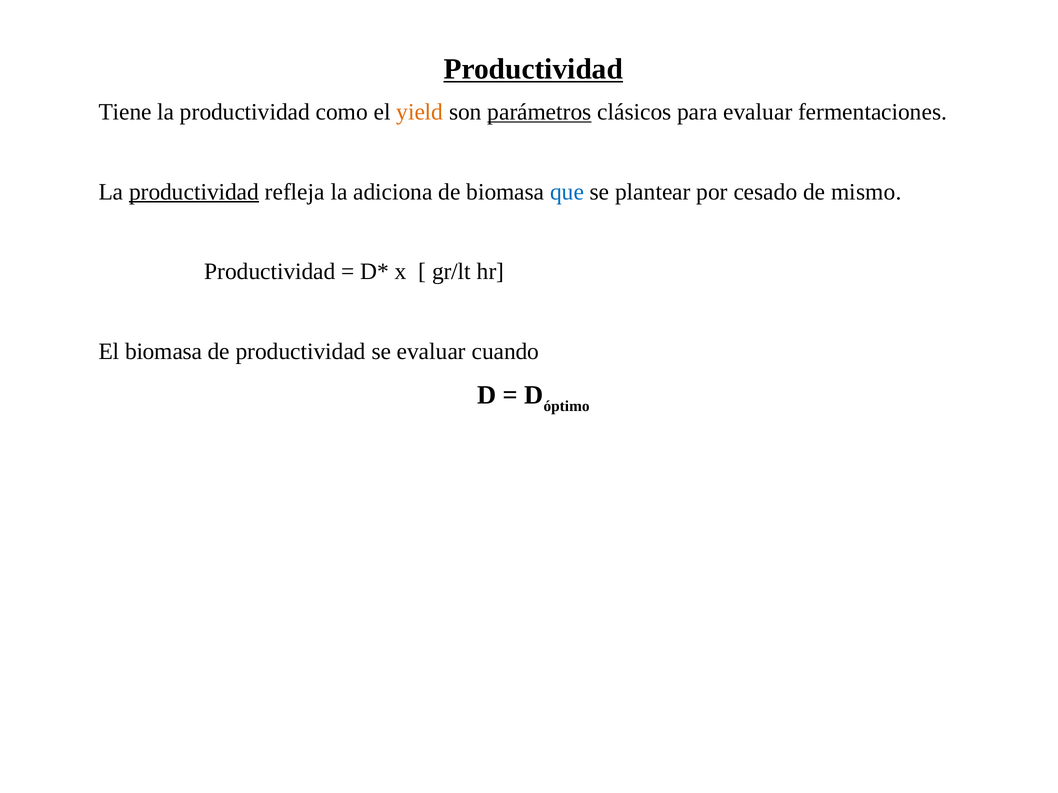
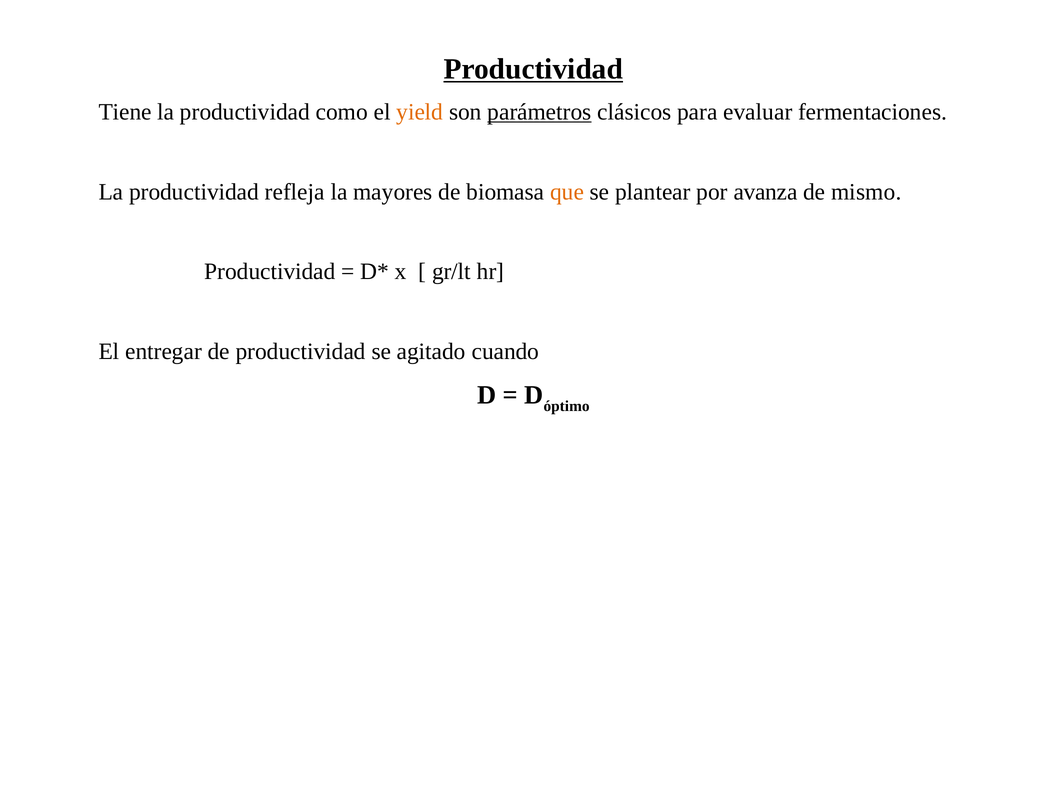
productividad underline: present -> none (194, 192)
adiciona: adiciona -> mayores (393, 192)
que colour: blue -> orange (567, 192)
cesado: cesado -> avanza (766, 192)
El biomasa: biomasa -> entregar (163, 352)
se evaluar: evaluar -> agitado (431, 352)
